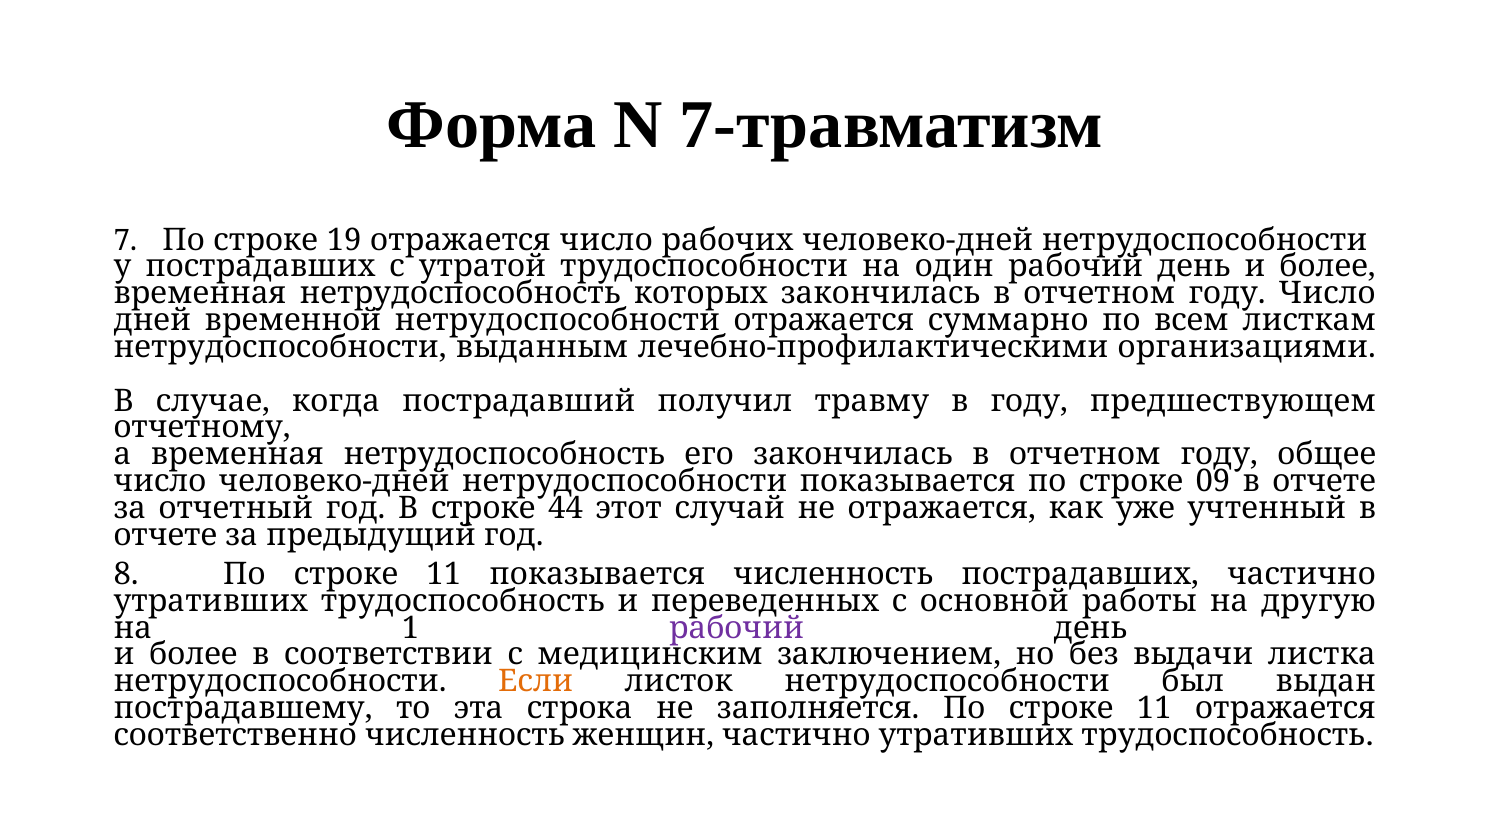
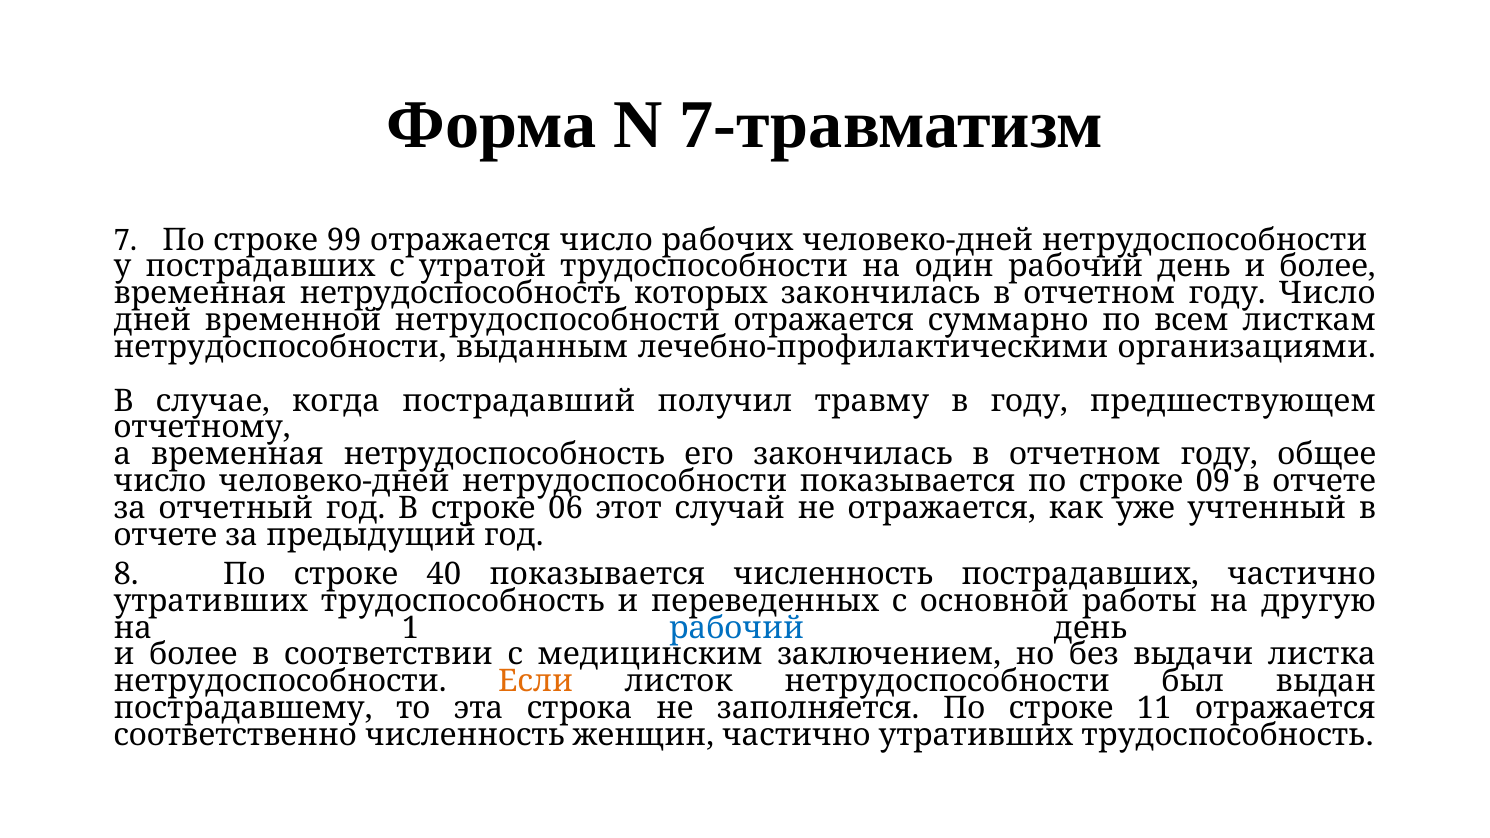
19: 19 -> 99 (344, 240)
44: 44 -> 06 (566, 508)
8 По строке 11: 11 -> 40 (444, 574)
рабочий colour: purple -> blue (736, 628)
